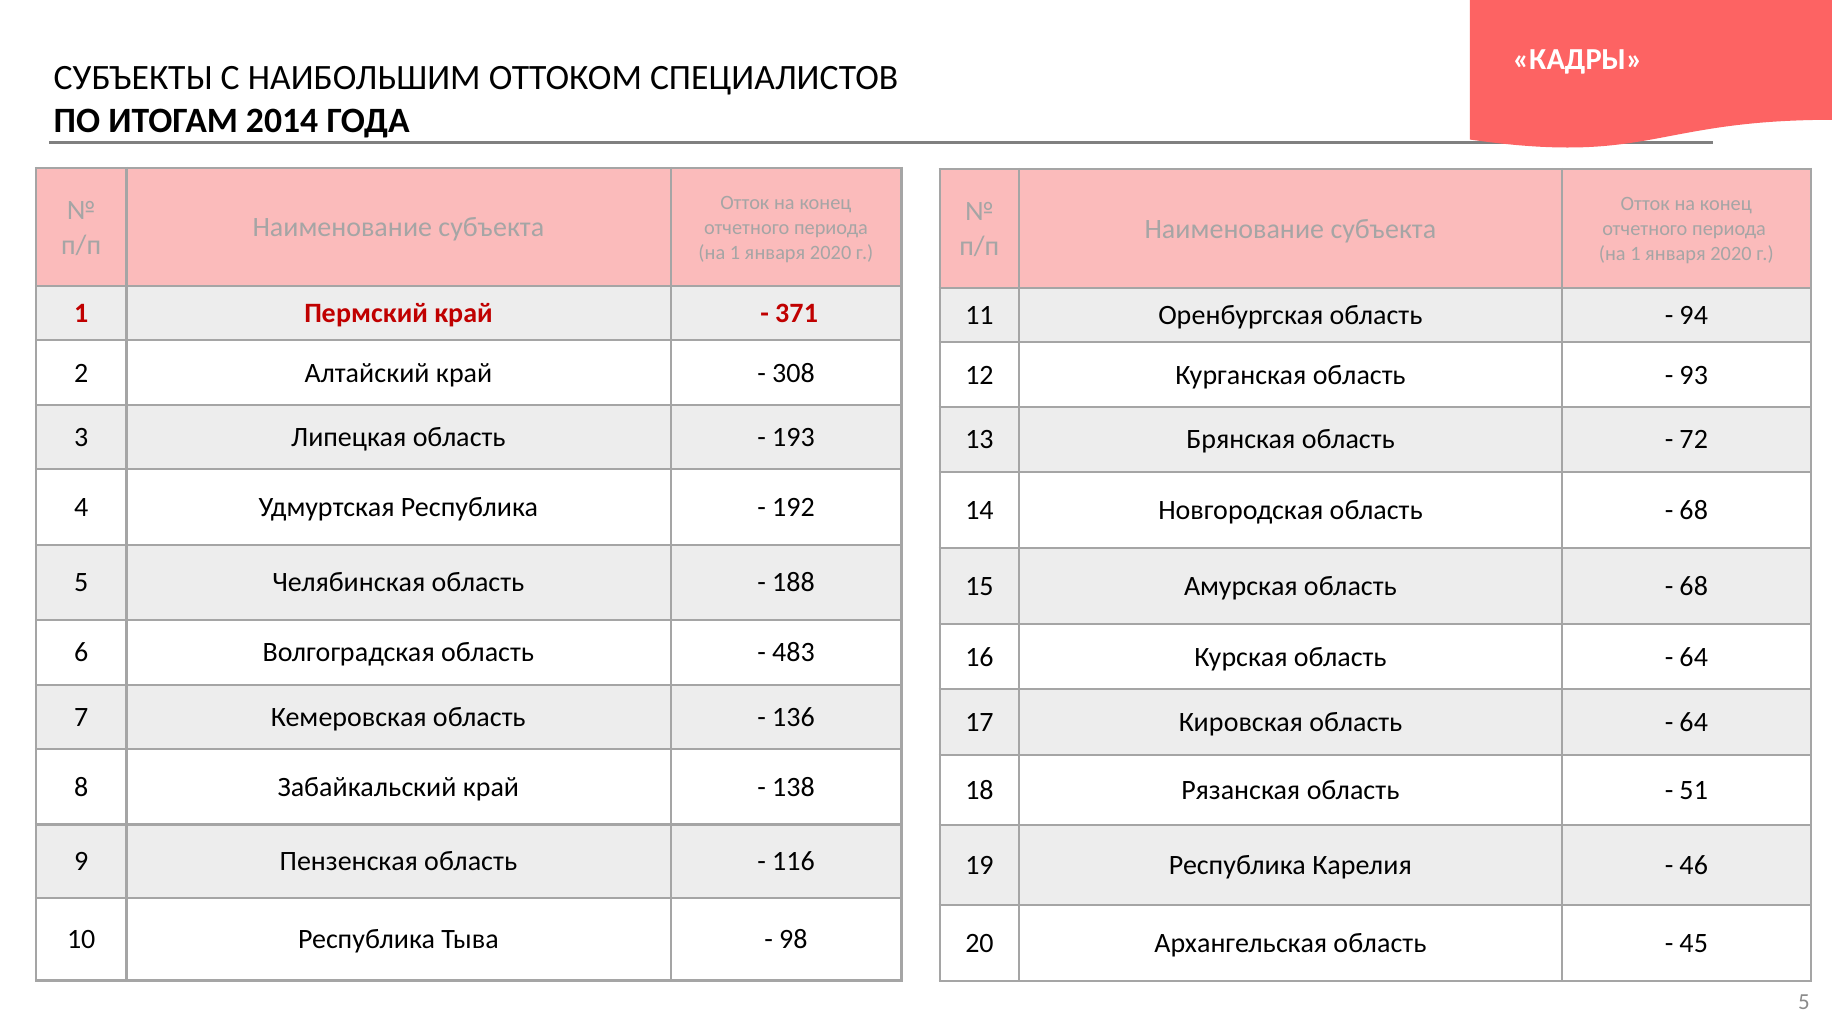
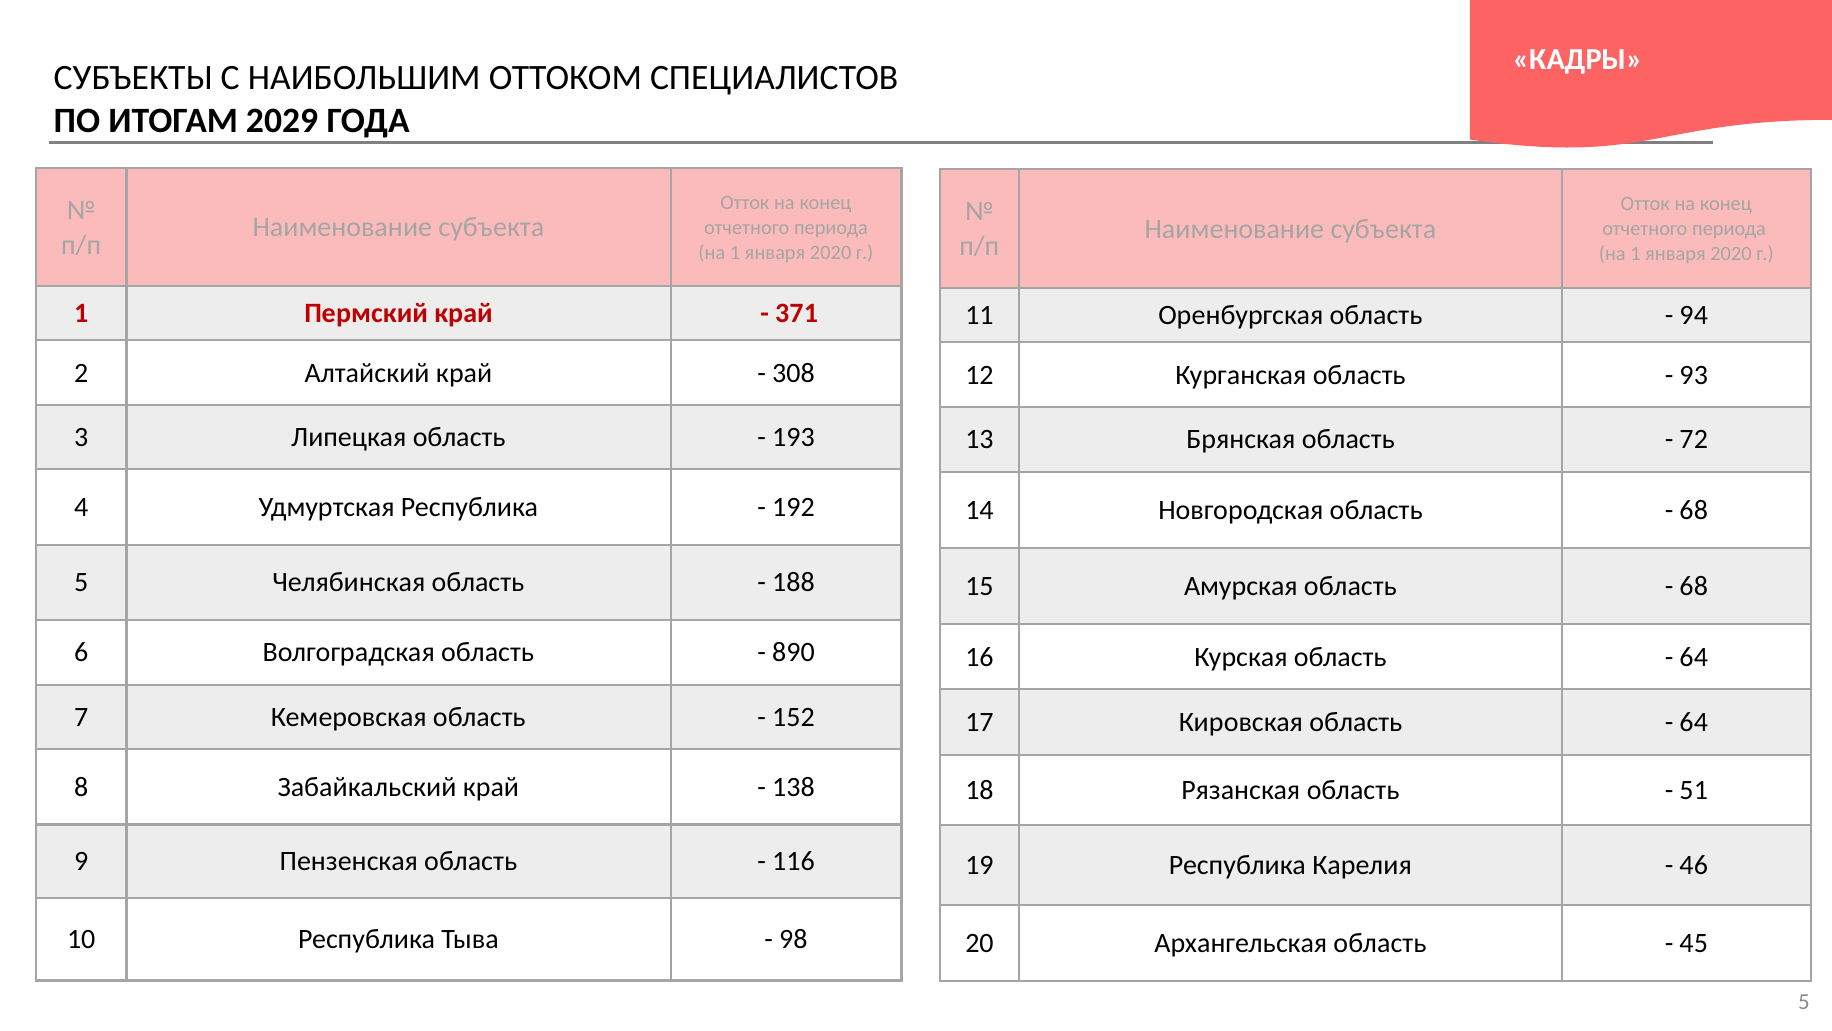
2014: 2014 -> 2029 (282, 121)
483: 483 -> 890 (793, 652)
136: 136 -> 152 (793, 717)
